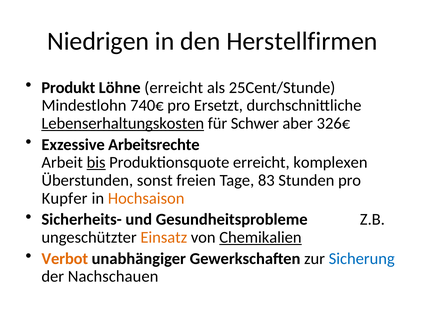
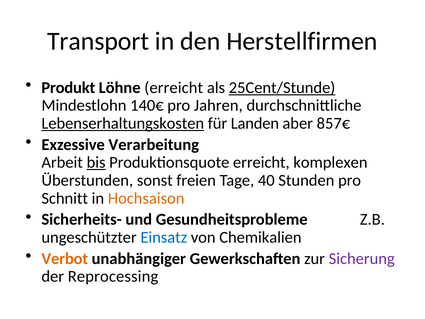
Niedrigen: Niedrigen -> Transport (98, 41)
25Cent/Stunde underline: none -> present (282, 88)
740€: 740€ -> 140€ (147, 105)
Ersetzt: Ersetzt -> Jahren (218, 105)
Schwer: Schwer -> Landen (255, 123)
326€: 326€ -> 857€ (333, 123)
Arbeitsrechte: Arbeitsrechte -> Verarbeitung (154, 145)
83: 83 -> 40 (266, 180)
Kupfer: Kupfer -> Schnitt (65, 198)
Einsatz colour: orange -> blue (164, 237)
Chemikalien underline: present -> none (260, 237)
Sicherung colour: blue -> purple (362, 258)
Nachschauen: Nachschauen -> Reprocessing (113, 276)
